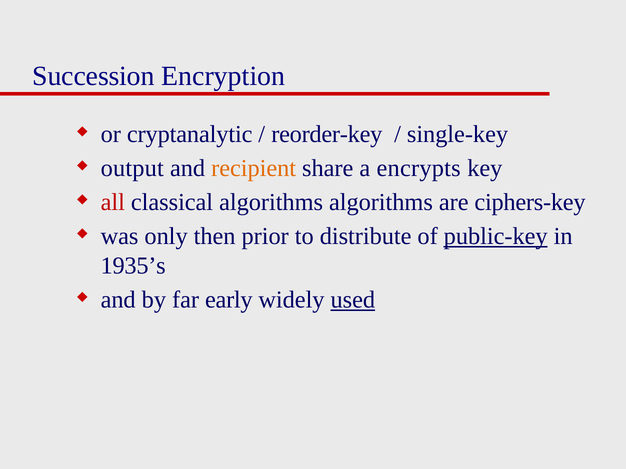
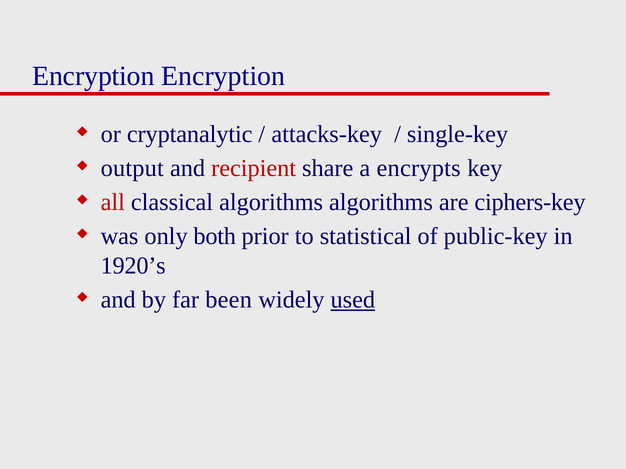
Succession: Succession -> Encryption (94, 76)
reorder-key: reorder-key -> attacks-key (327, 134)
recipient colour: orange -> red (254, 168)
then: then -> both (215, 237)
distribute: distribute -> statistical (366, 237)
public-key underline: present -> none (496, 237)
1935’s: 1935’s -> 1920’s (133, 266)
early: early -> been (229, 300)
